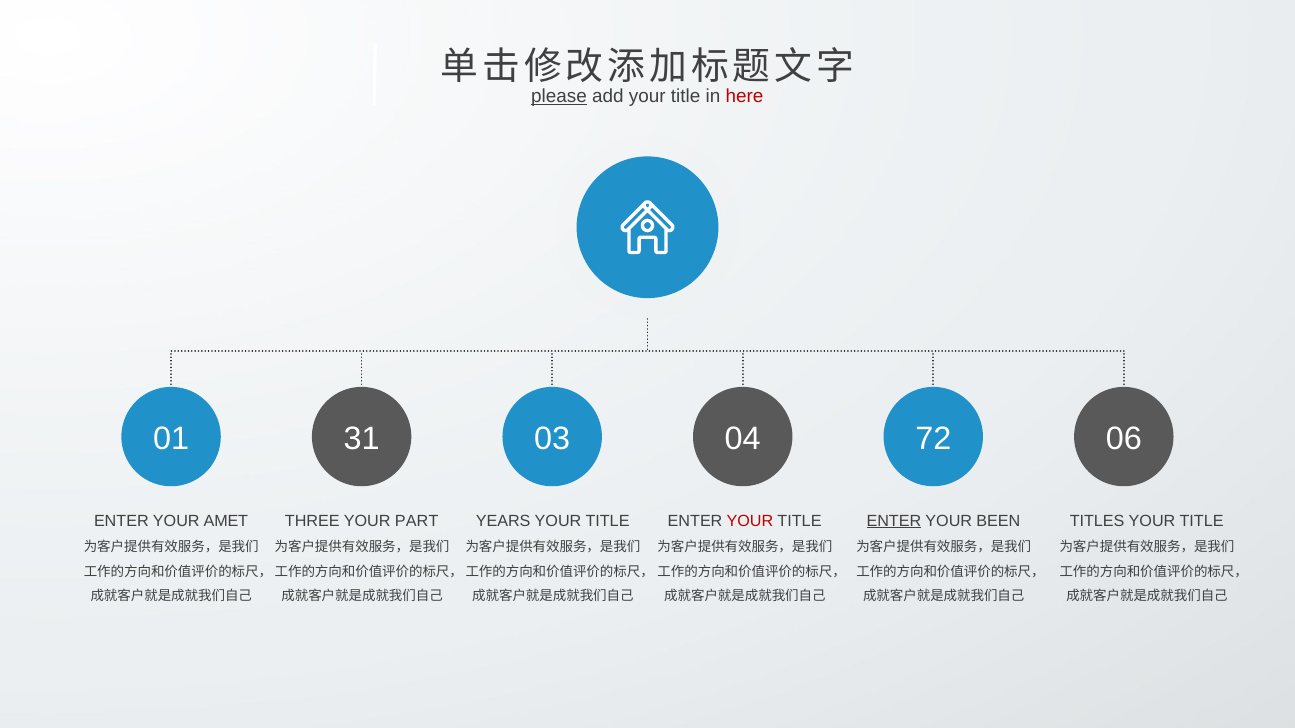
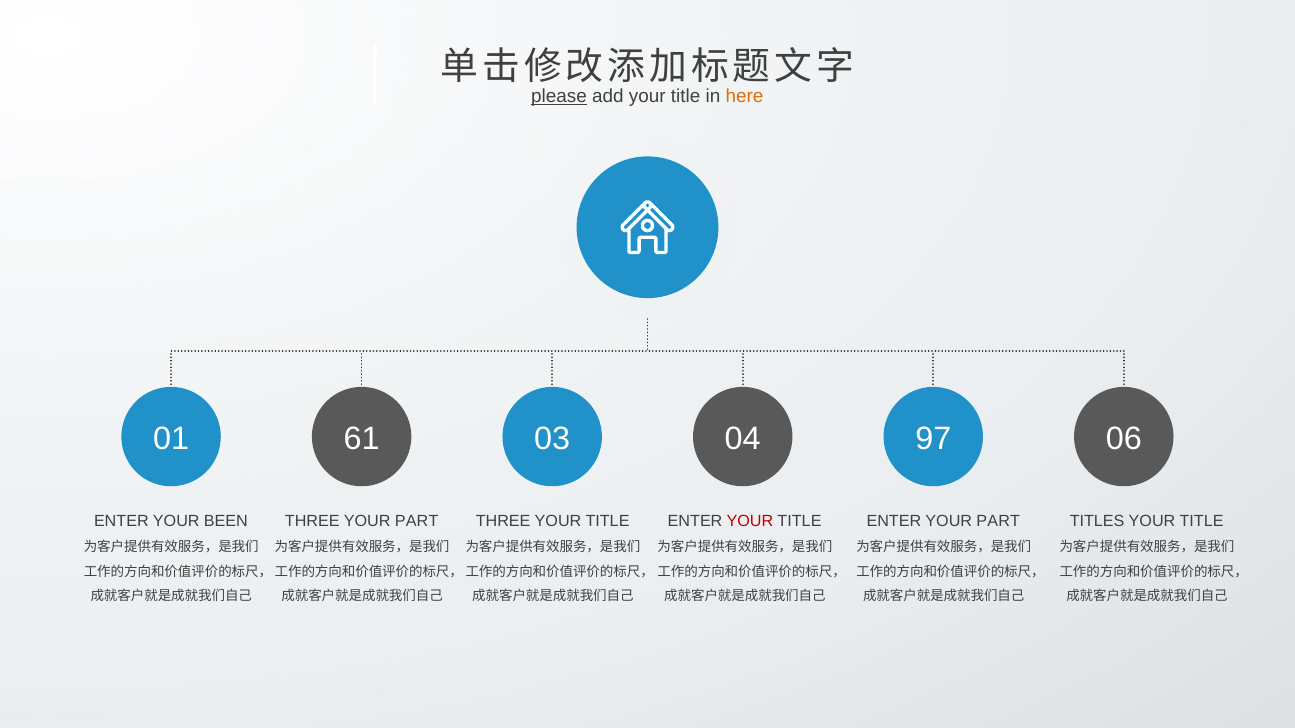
here colour: red -> orange (744, 96)
31: 31 -> 61 (362, 439)
72: 72 -> 97 (933, 439)
AMET: AMET -> BEEN (226, 521)
YEARS: YEARS -> THREE (503, 521)
ENTER underline: present -> none (894, 521)
BEEN: BEEN -> PART (998, 521)
